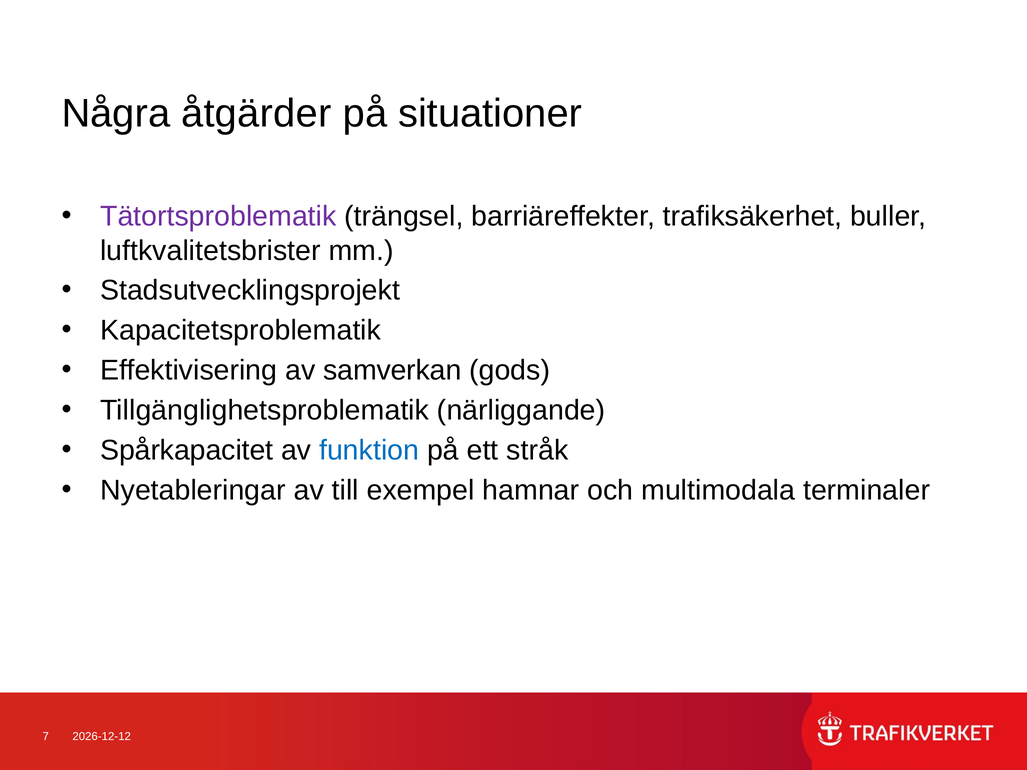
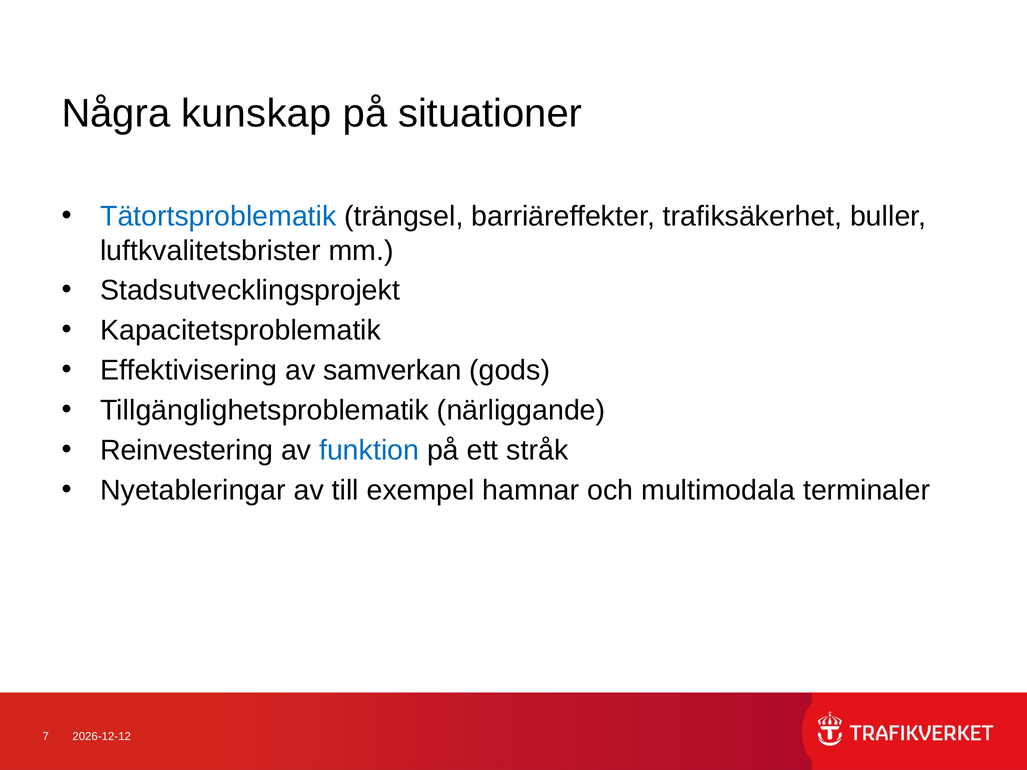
åtgärder: åtgärder -> kunskap (256, 113)
Tätortsproblematik colour: purple -> blue (218, 216)
Spårkapacitet: Spårkapacitet -> Reinvestering (187, 450)
